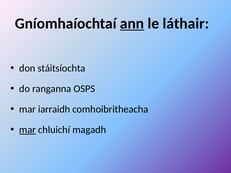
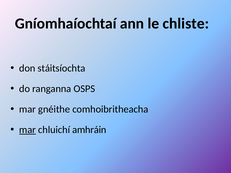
ann underline: present -> none (132, 24)
láthair: láthair -> chliste (186, 24)
iarraidh: iarraidh -> gnéithe (54, 109)
magadh: magadh -> amhráin (89, 130)
